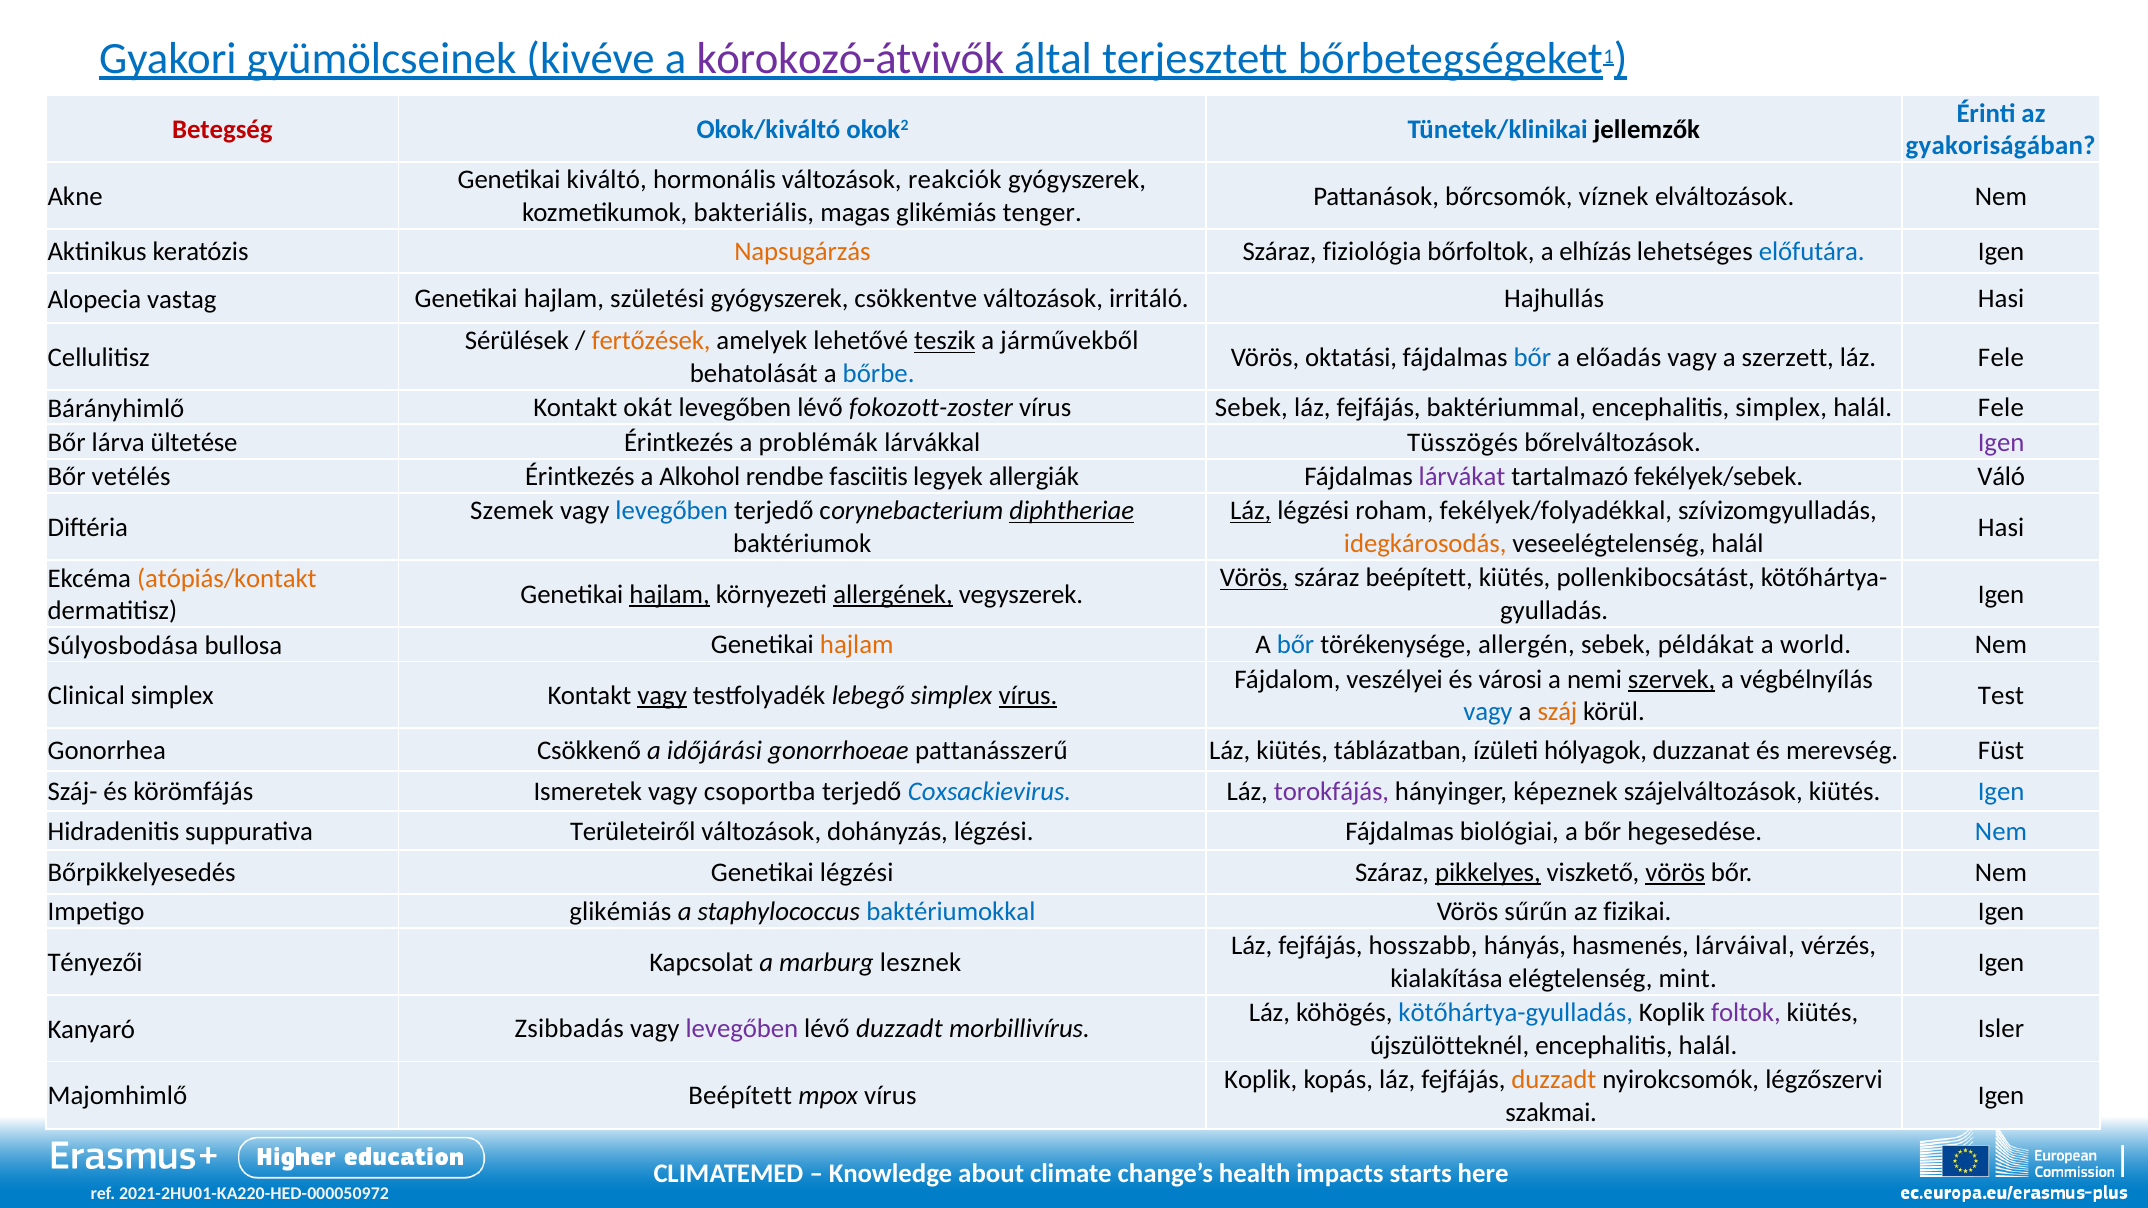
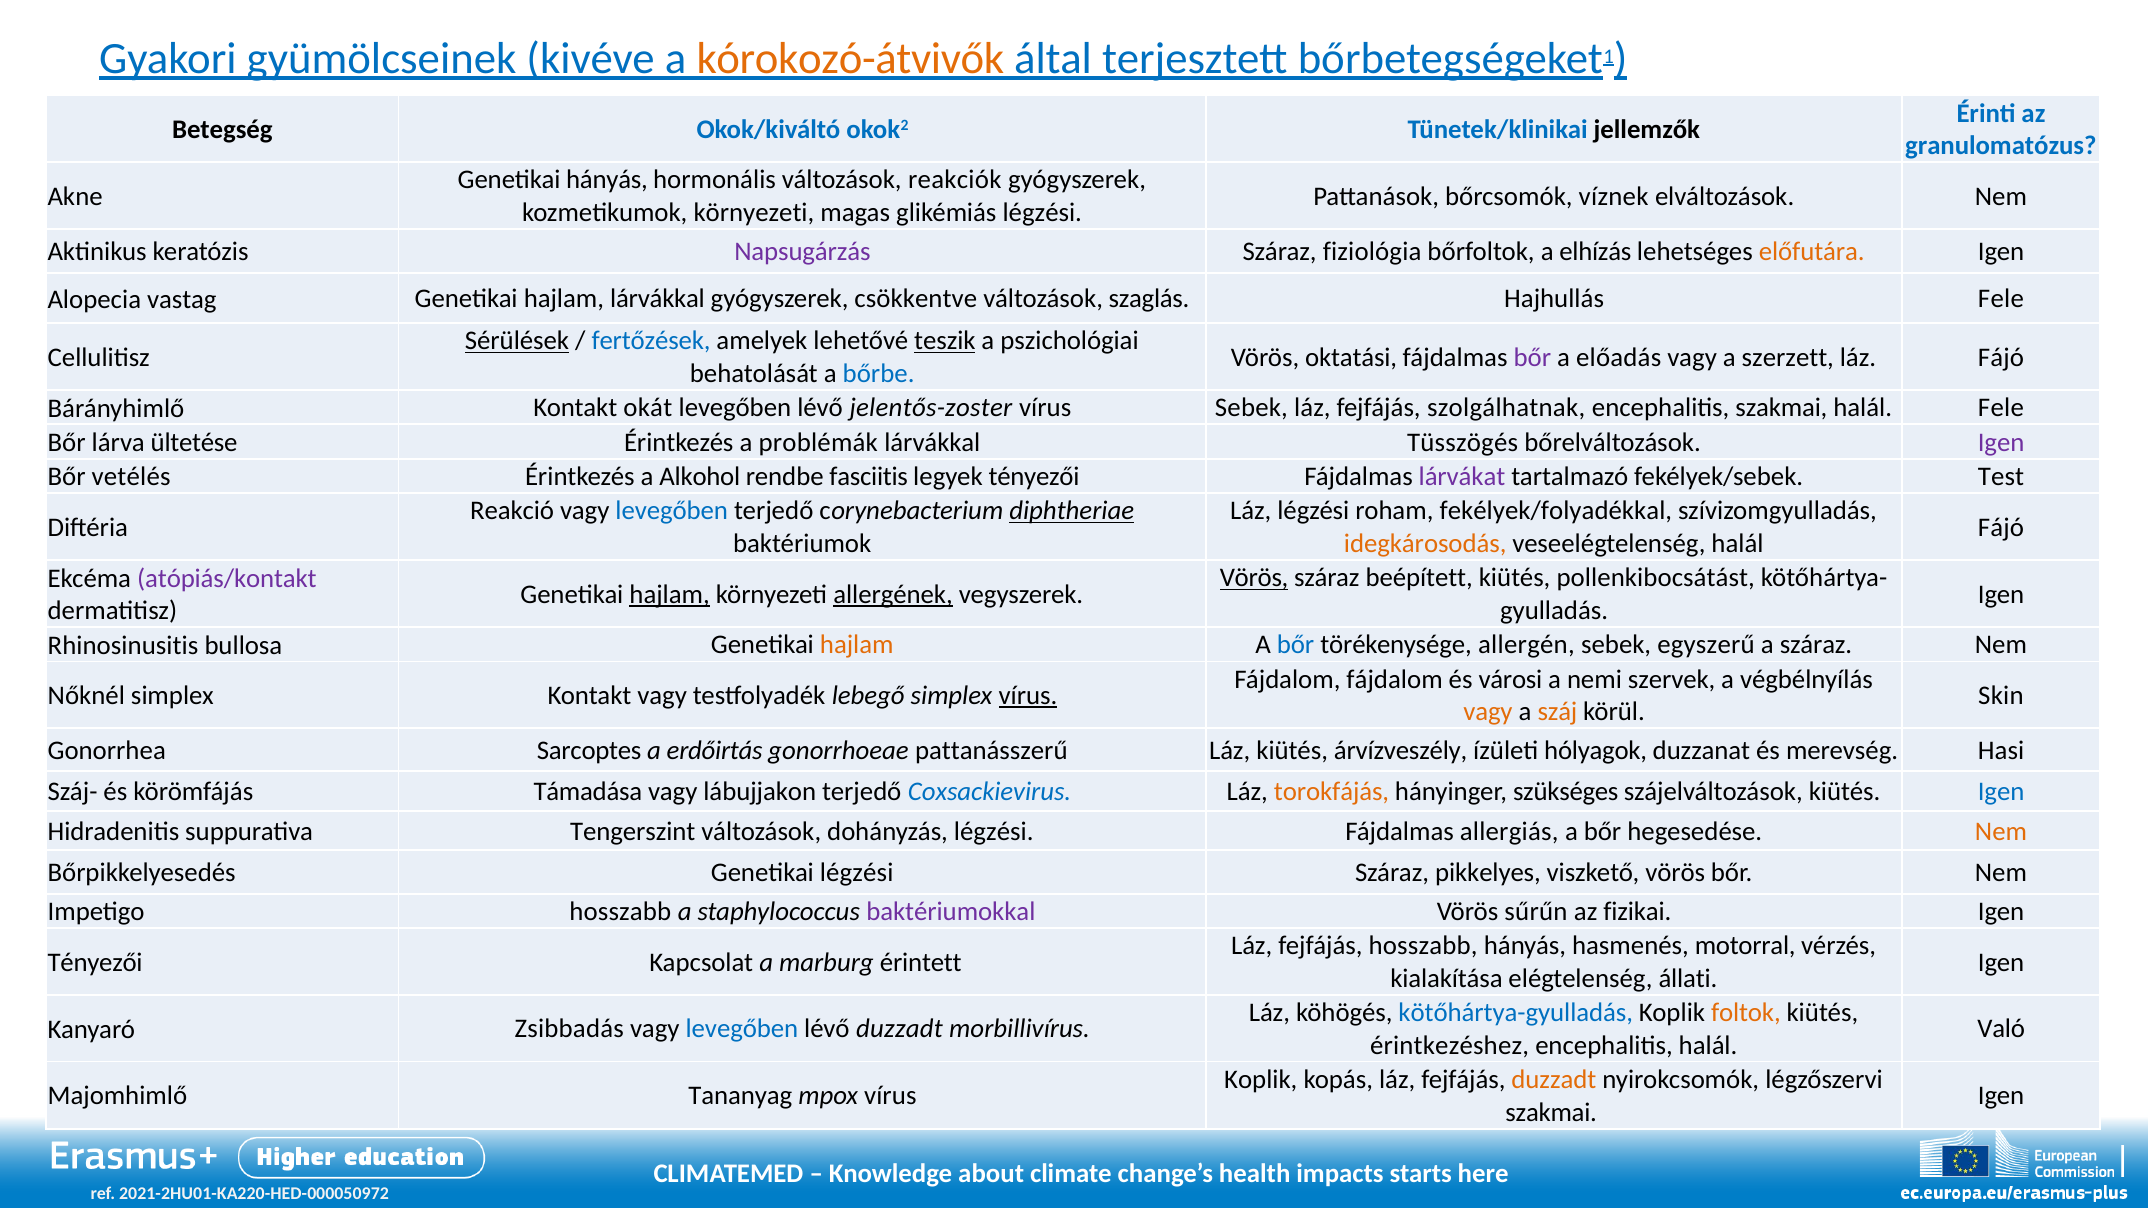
kórokozó-átvivők colour: purple -> orange (850, 59)
Betegség colour: red -> black (222, 130)
gyakoriságában: gyakoriságában -> granulomatózus (2001, 146)
Genetikai kiváltó: kiváltó -> hányás (607, 180)
kozmetikumok bakteriális: bakteriális -> környezeti (754, 213)
glikémiás tenger: tenger -> légzési (1042, 213)
Napsugárzás colour: orange -> purple (802, 252)
előfutára colour: blue -> orange (1812, 252)
hajlam születési: születési -> lárvákkal (658, 299)
irritáló: irritáló -> szaglás (1149, 299)
Hajhullás Hasi: Hasi -> Fele (2001, 299)
Sérülések underline: none -> present (517, 341)
fertőzések colour: orange -> blue (651, 341)
járművekből: járművekből -> pszichológiai (1070, 341)
bőr colour: blue -> purple (1532, 357)
láz Fele: Fele -> Fájó (2001, 357)
fokozott-zoster: fokozott-zoster -> jelentős-zoster (931, 408)
baktériummal: baktériummal -> szolgálhatnak (1506, 408)
encephalitis simplex: simplex -> szakmai (1781, 408)
legyek allergiák: allergiák -> tényezői (1034, 477)
Váló: Váló -> Test (2001, 477)
Szemek: Szemek -> Reakció (512, 511)
Láz underline: present -> none (1251, 511)
Hasi: Hasi -> Fájó (2001, 527)
atópiás/kontakt colour: orange -> purple (227, 578)
Súlyosbodása: Súlyosbodása -> Rhinosinusitis (123, 645)
példákat: példákat -> egyszerű (1706, 645)
a world: world -> száraz (1816, 645)
Fájdalom veszélyei: veszélyei -> fájdalom (1395, 679)
szervek underline: present -> none (1672, 679)
Test: Test -> Skin (2001, 696)
Clinical: Clinical -> Nőknél (86, 696)
vagy underline: present -> none (662, 696)
vagy colour: blue -> orange (1488, 712)
Csökkenő: Csökkenő -> Sarcoptes (589, 750)
időjárási: időjárási -> erdőirtás (715, 750)
táblázatban: táblázatban -> árvízveszély (1401, 750)
Füst: Füst -> Hasi (2001, 750)
Ismeretek: Ismeretek -> Támadása (588, 792)
csoportba: csoportba -> lábujjakon (760, 792)
torokfájás colour: purple -> orange (1332, 792)
képeznek: képeznek -> szükséges (1566, 792)
Területeiről: Területeiről -> Tengerszint (633, 831)
biológiai: biológiai -> allergiás (1509, 831)
Nem colour: blue -> orange (2001, 831)
pikkelyes underline: present -> none (1488, 873)
vörös underline: present -> none (1675, 873)
Impetigo glikémiás: glikémiás -> hosszabb (620, 912)
baktériumokkal colour: blue -> purple (951, 912)
lárváival: lárváival -> motorral (1745, 946)
lesznek: lesznek -> érintett (921, 962)
mint: mint -> állati (1688, 979)
foltok colour: purple -> orange (1746, 1013)
Isler: Isler -> Való (2001, 1029)
levegőben colour: purple -> blue (742, 1029)
újszülötteknél: újszülötteknél -> érintkezéshez (1450, 1046)
Majomhimlő Beépített: Beépített -> Tananyag (740, 1096)
